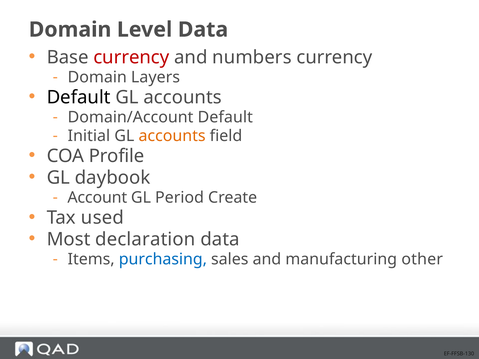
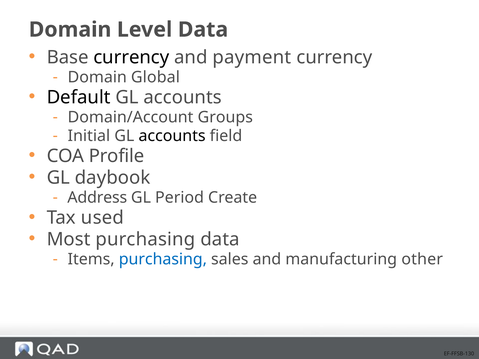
currency colour: red -> black (131, 57)
numbers: numbers -> payment (252, 57)
Layers: Layers -> Global (155, 77)
Domain/Account Default: Default -> Groups (225, 117)
accounts colour: orange -> black (172, 136)
Account: Account -> Address (97, 198)
Most declaration: declaration -> purchasing (145, 239)
